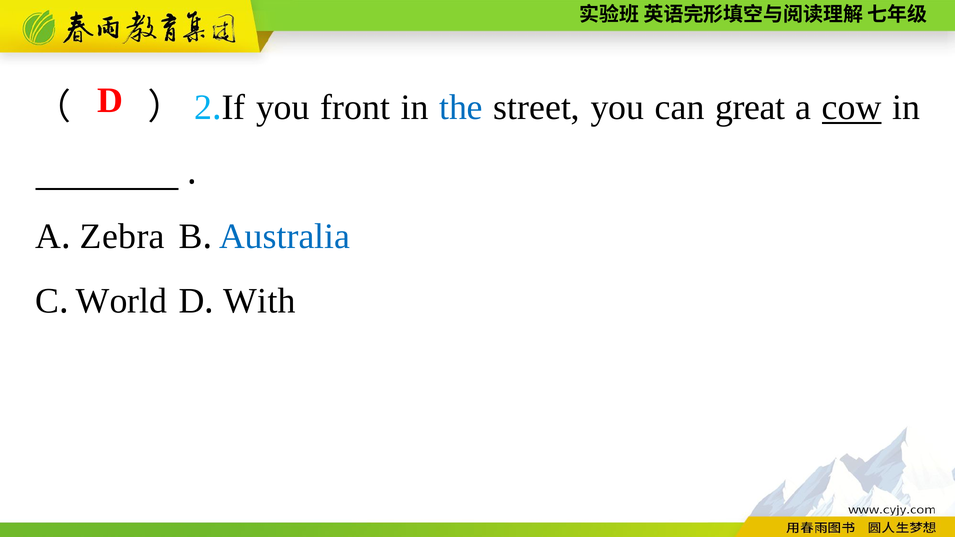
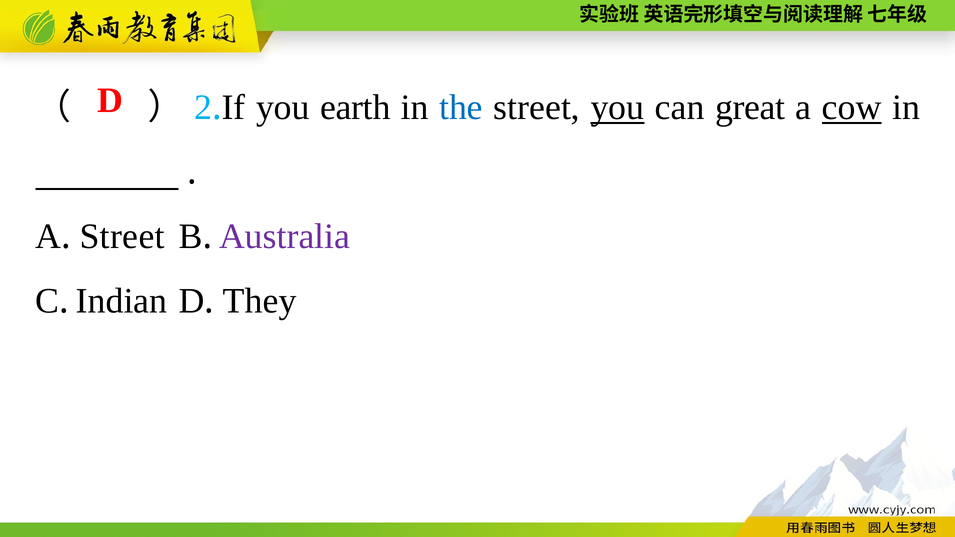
front: front -> earth (355, 108)
you underline: none -> present (617, 108)
Zebra: Zebra -> Street (122, 236)
Australia colour: blue -> purple (285, 236)
World: World -> Indian (121, 301)
With: With -> They (260, 301)
